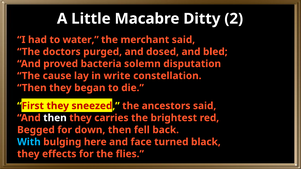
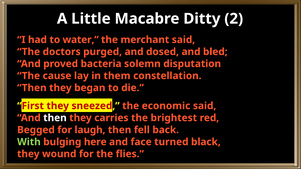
write: write -> them (117, 76)
ancestors: ancestors -> economic (166, 106)
down: down -> laugh (90, 130)
With colour: light blue -> light green (29, 142)
effects: effects -> wound (59, 154)
